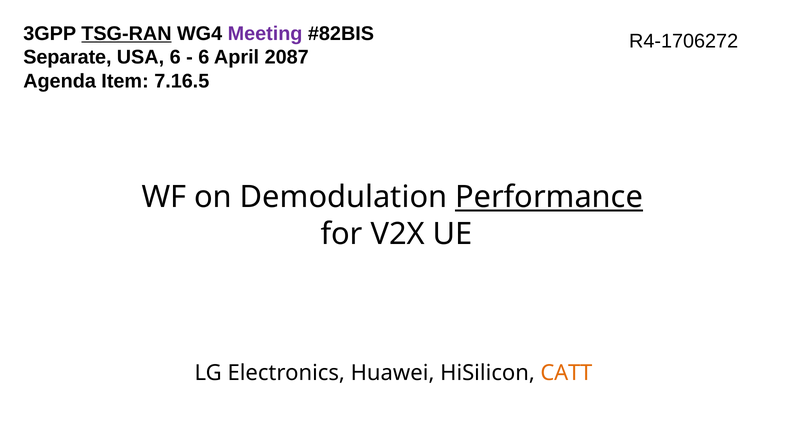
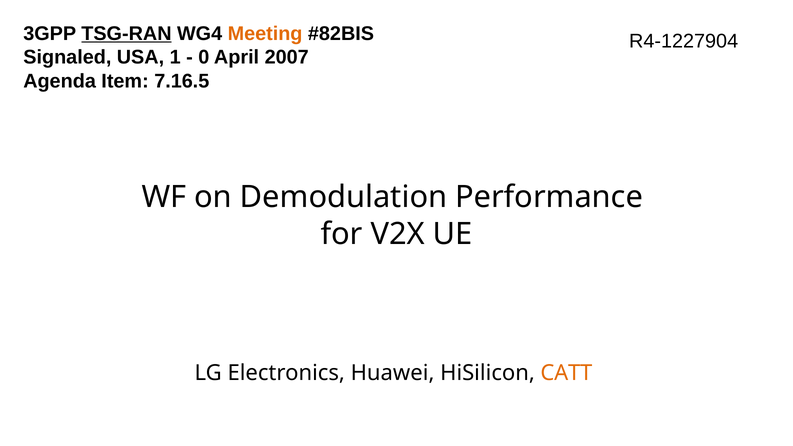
Meeting colour: purple -> orange (265, 34)
R4-1706272: R4-1706272 -> R4-1227904 (684, 41)
Separate: Separate -> Signaled (67, 57)
USA 6: 6 -> 1 (175, 57)
6: 6 -> 0 (204, 57)
2087: 2087 -> 2007 (287, 57)
Performance underline: present -> none (549, 197)
